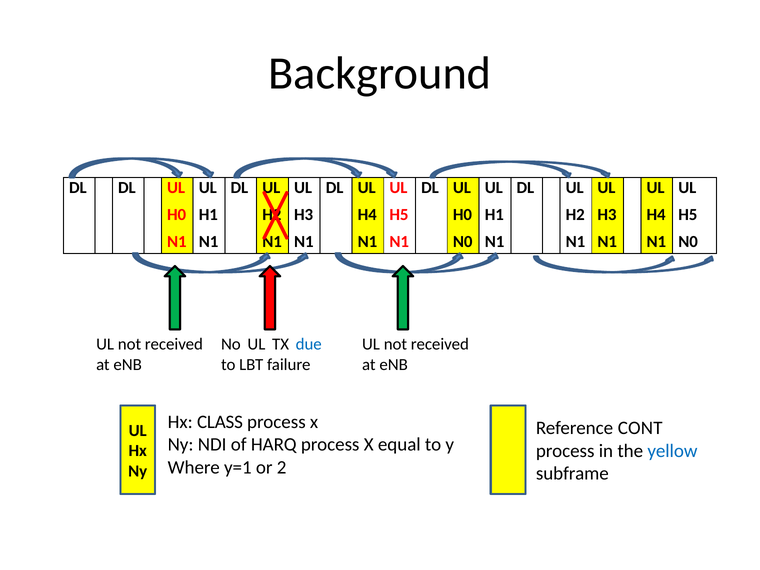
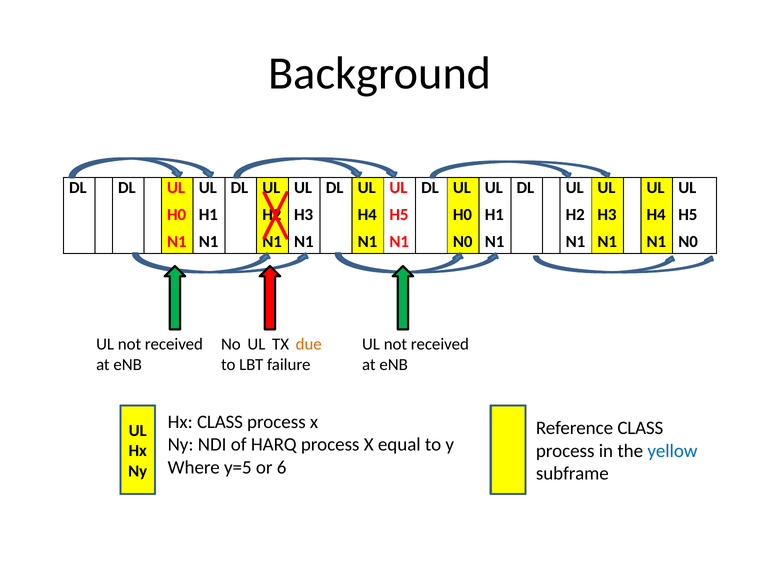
due colour: blue -> orange (309, 344)
Reference CONT: CONT -> CLASS (640, 428)
y=1: y=1 -> y=5 (238, 467)
2: 2 -> 6 (282, 467)
